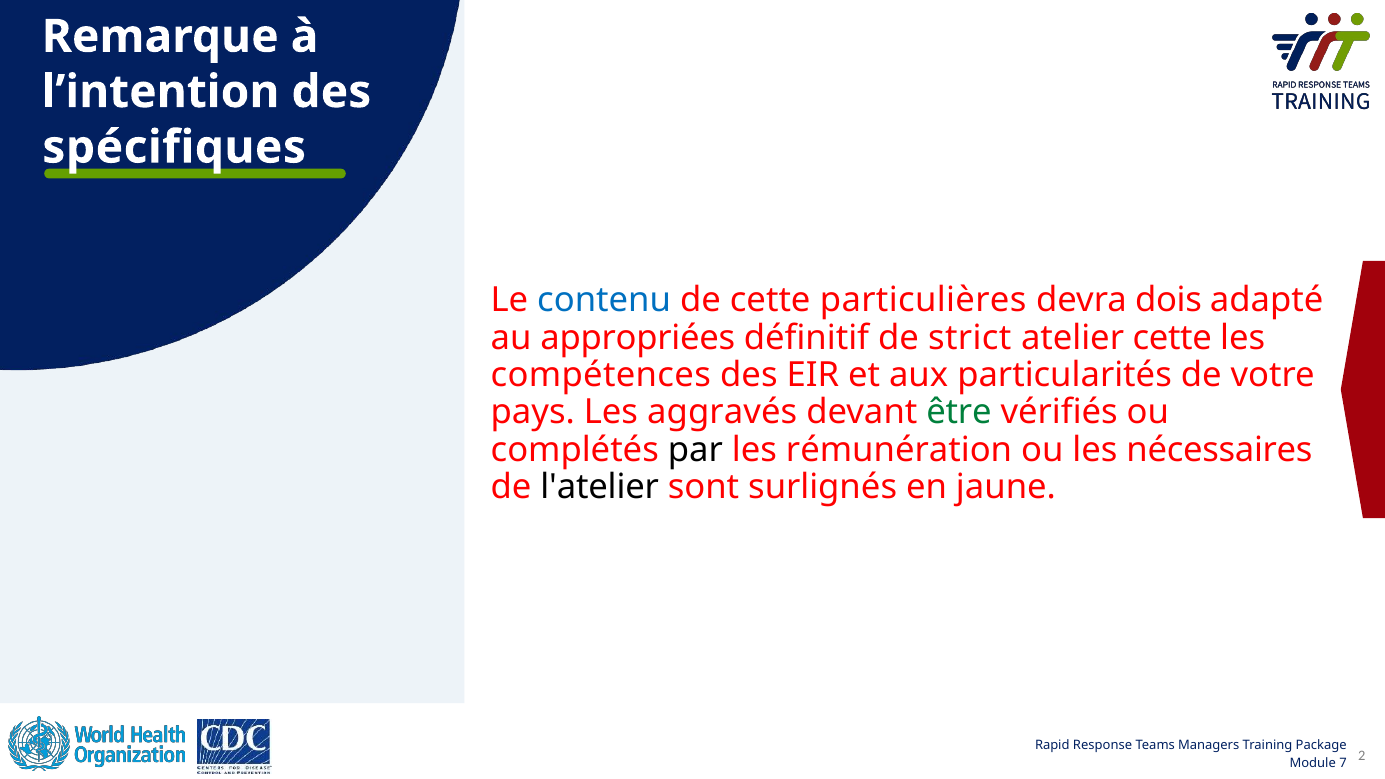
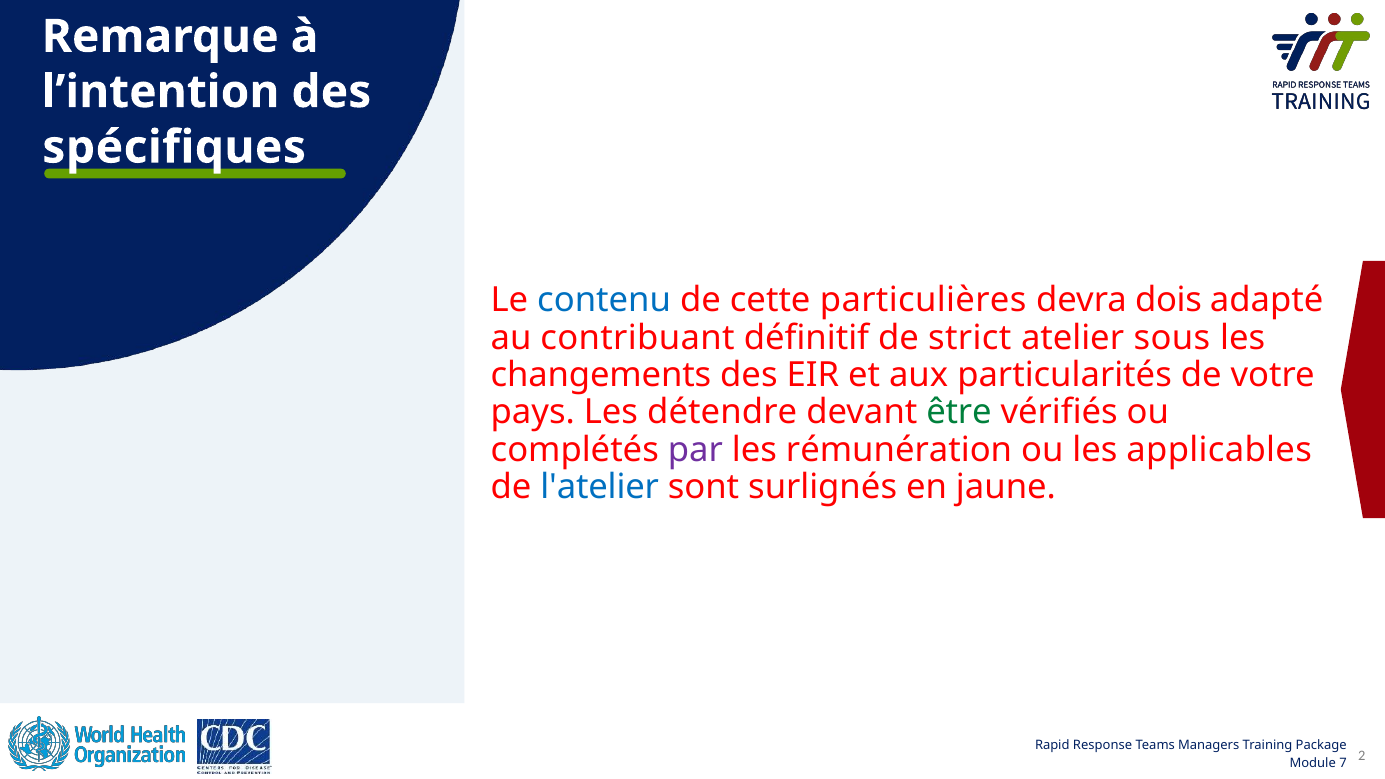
appropriées: appropriées -> contribuant (637, 338)
atelier cette: cette -> sous (1172, 338)
compétences: compétences -> changements (601, 375)
aggravés: aggravés -> détendre (722, 412)
par colour: black -> purple (695, 450)
nécessaires: nécessaires -> applicables (1219, 450)
l'atelier colour: black -> blue (600, 487)
